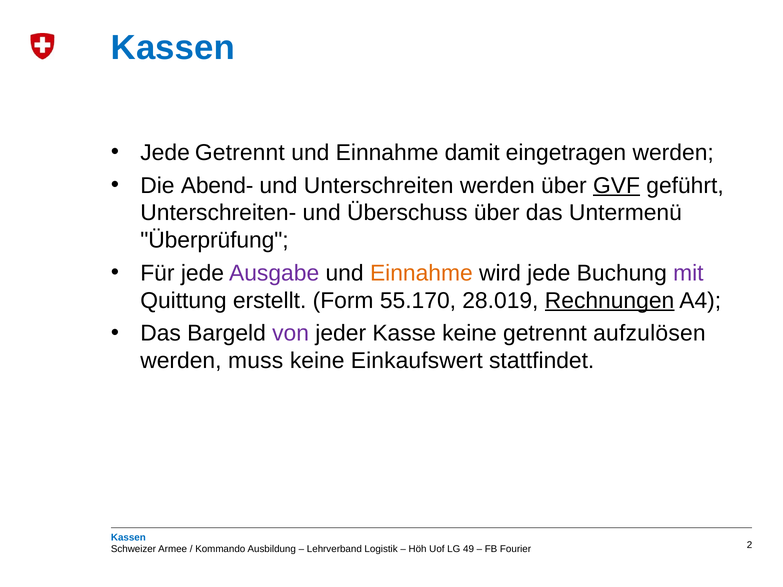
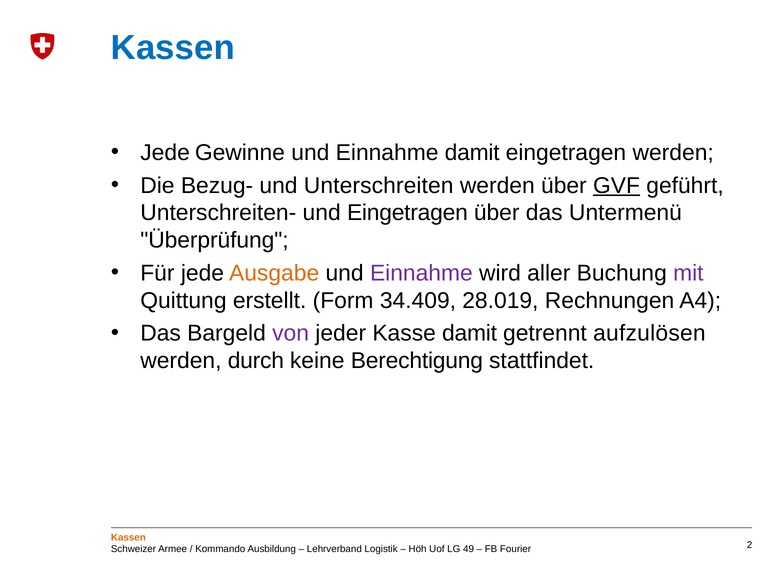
Jede Getrennt: Getrennt -> Gewinne (240, 153)
Abend-: Abend- -> Bezug- (217, 186)
und Überschuss: Überschuss -> Eingetragen (407, 213)
Ausgabe colour: purple -> orange (274, 273)
Einnahme colour: orange -> purple (421, 273)
wird jede: jede -> aller (549, 273)
55.170: 55.170 -> 34.409 (418, 301)
Rechnungen underline: present -> none (610, 301)
Kasse keine: keine -> damit (470, 333)
muss: muss -> durch (256, 361)
Einkaufswert: Einkaufswert -> Berechtigung (417, 361)
Kassen colour: blue -> orange (128, 538)
